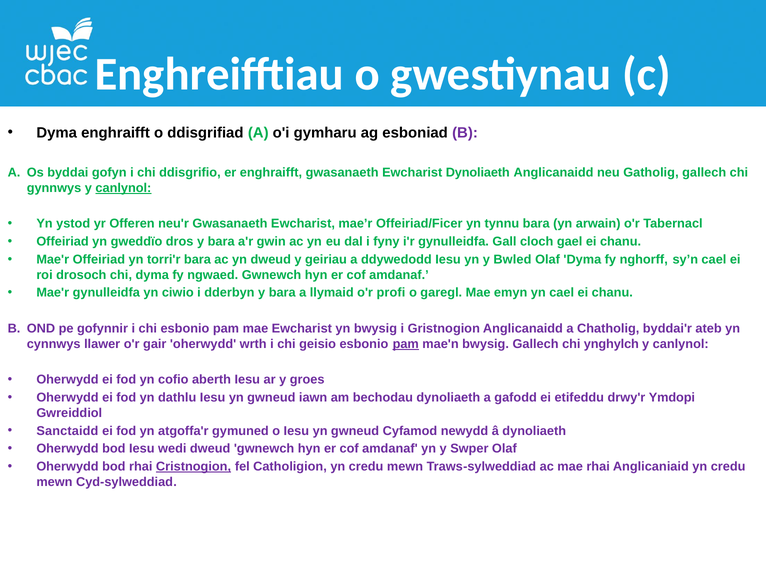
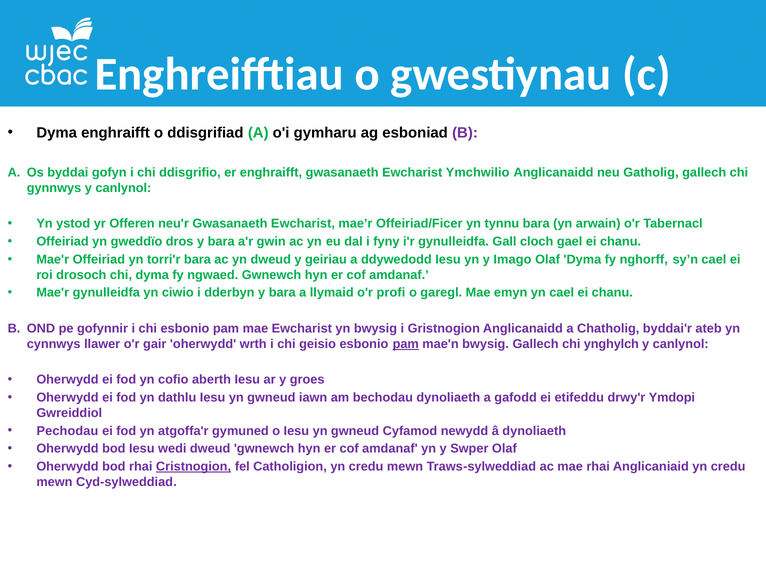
Ewcharist Dynoliaeth: Dynoliaeth -> Ymchwilio (478, 172)
canlynol underline: present -> none (123, 188)
Bwled: Bwled -> Imago (512, 259)
Sanctaidd: Sanctaidd -> Pechodau (67, 430)
